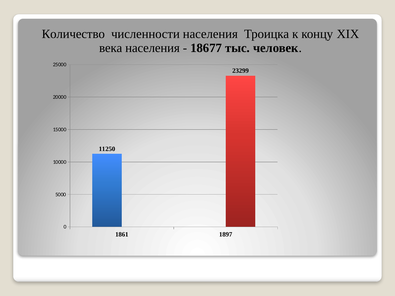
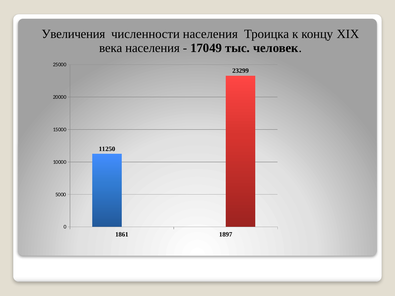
Количество: Количество -> Увеличения (73, 34)
18677: 18677 -> 17049 (206, 48)
